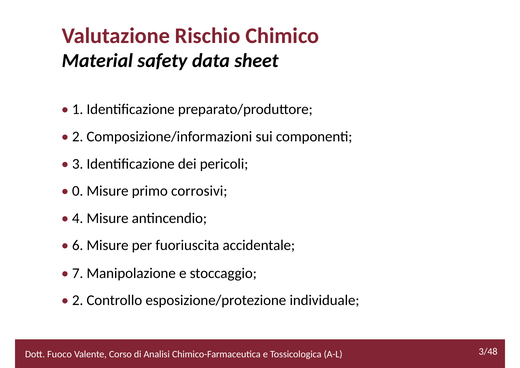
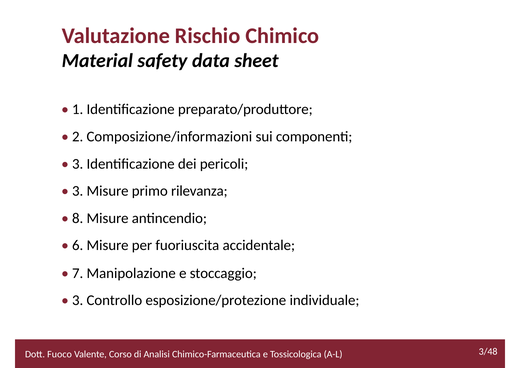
0: 0 -> 3 (78, 191)
corrosivi: corrosivi -> rilevanza (199, 191)
4: 4 -> 8 (78, 218)
2: 2 -> 3 (78, 300)
